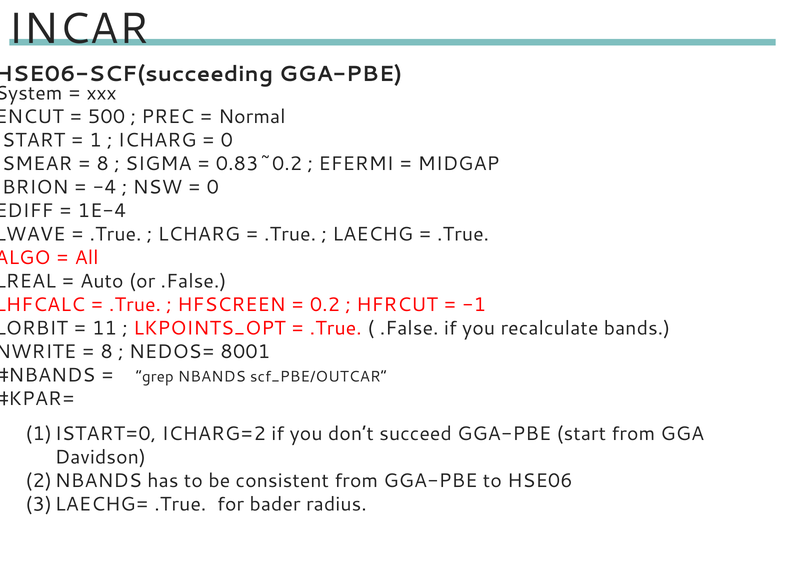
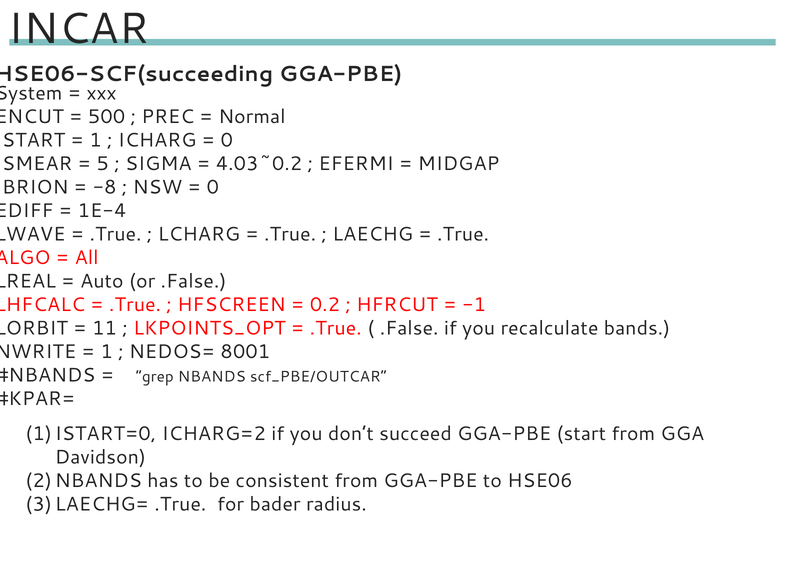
8: 8 -> 5 (103, 164)
0.83~0.2: 0.83~0.2 -> 4.03~0.2 (259, 164)
-4: -4 -> -8 (105, 188)
8: 8 -> 1 (107, 352)
